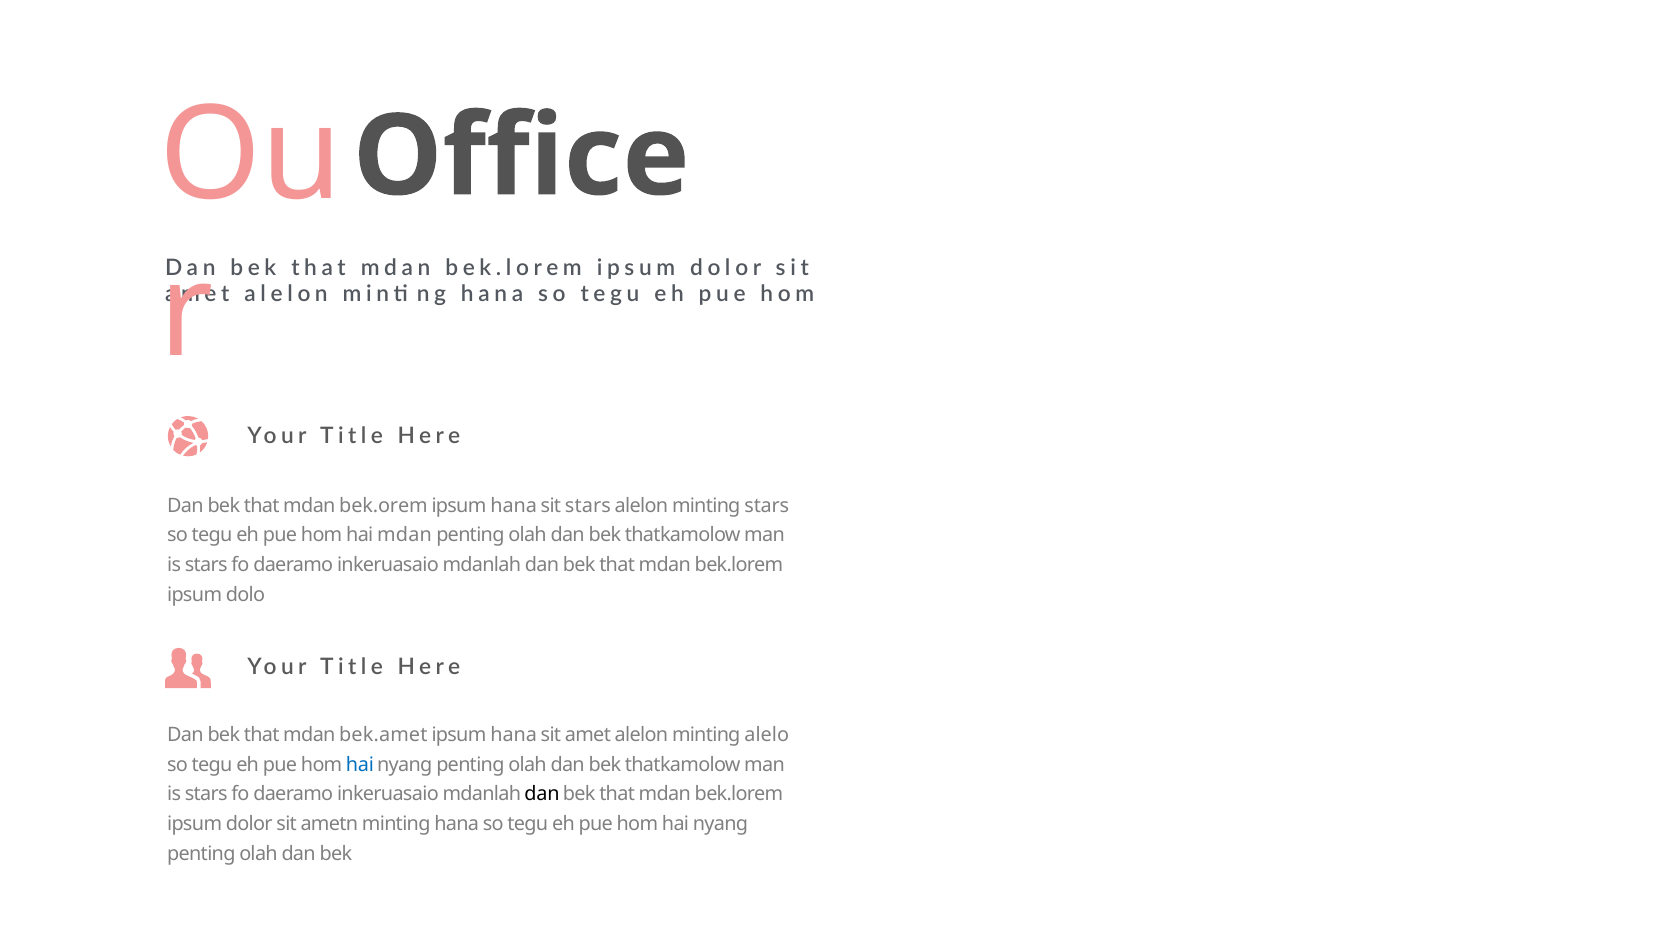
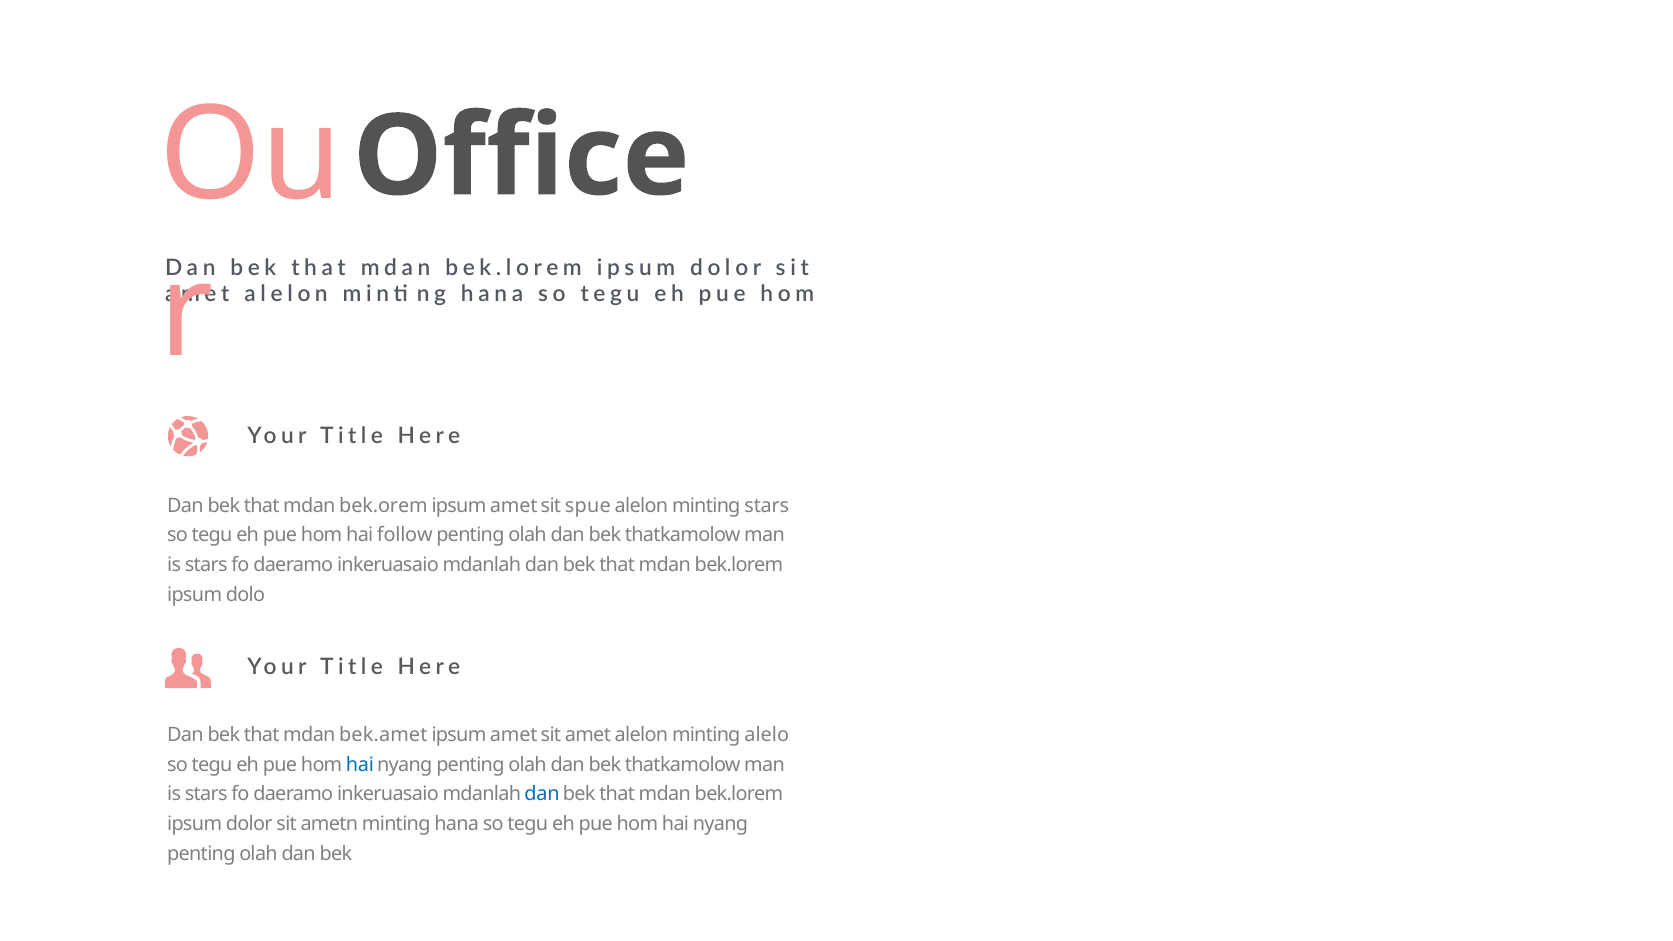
hana: hana -> amet (514, 506)
sit stars: stars -> spue (588, 506)
hai mdan: mdan -> follow (405, 535)
hana: hana -> amet (514, 735)
dan colour: black -> blue (542, 794)
